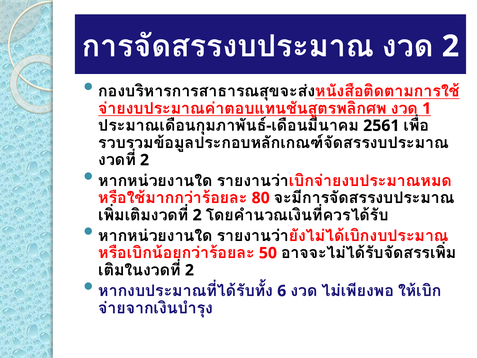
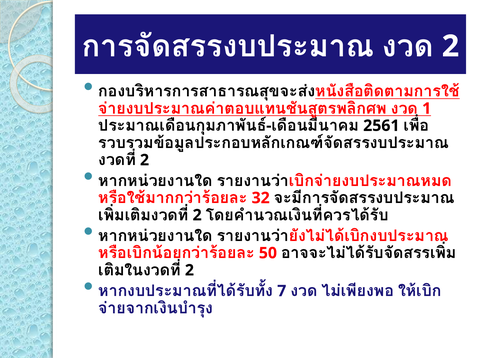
80: 80 -> 32 (261, 198)
6: 6 -> 7 (282, 291)
